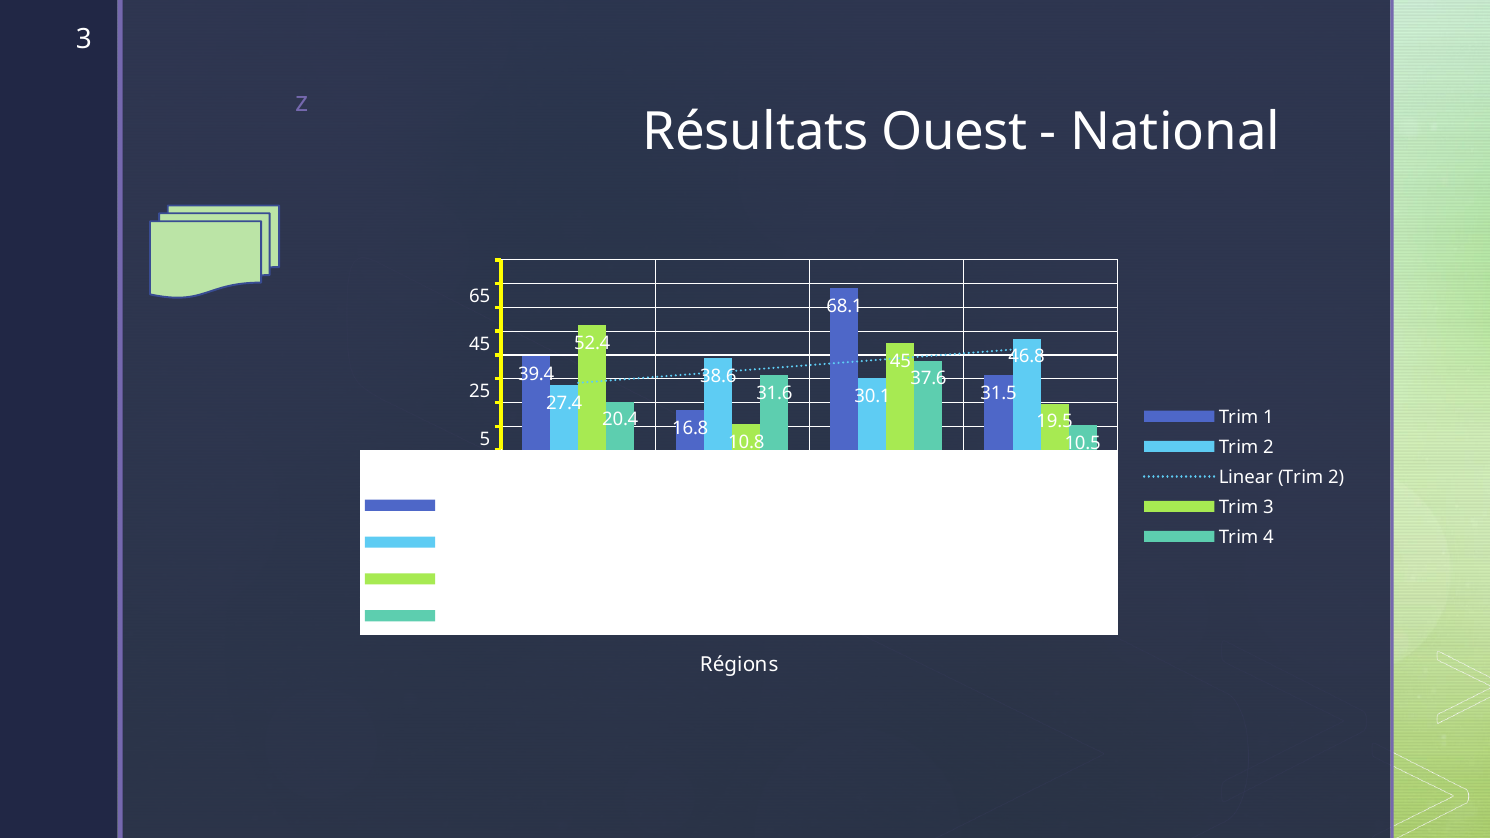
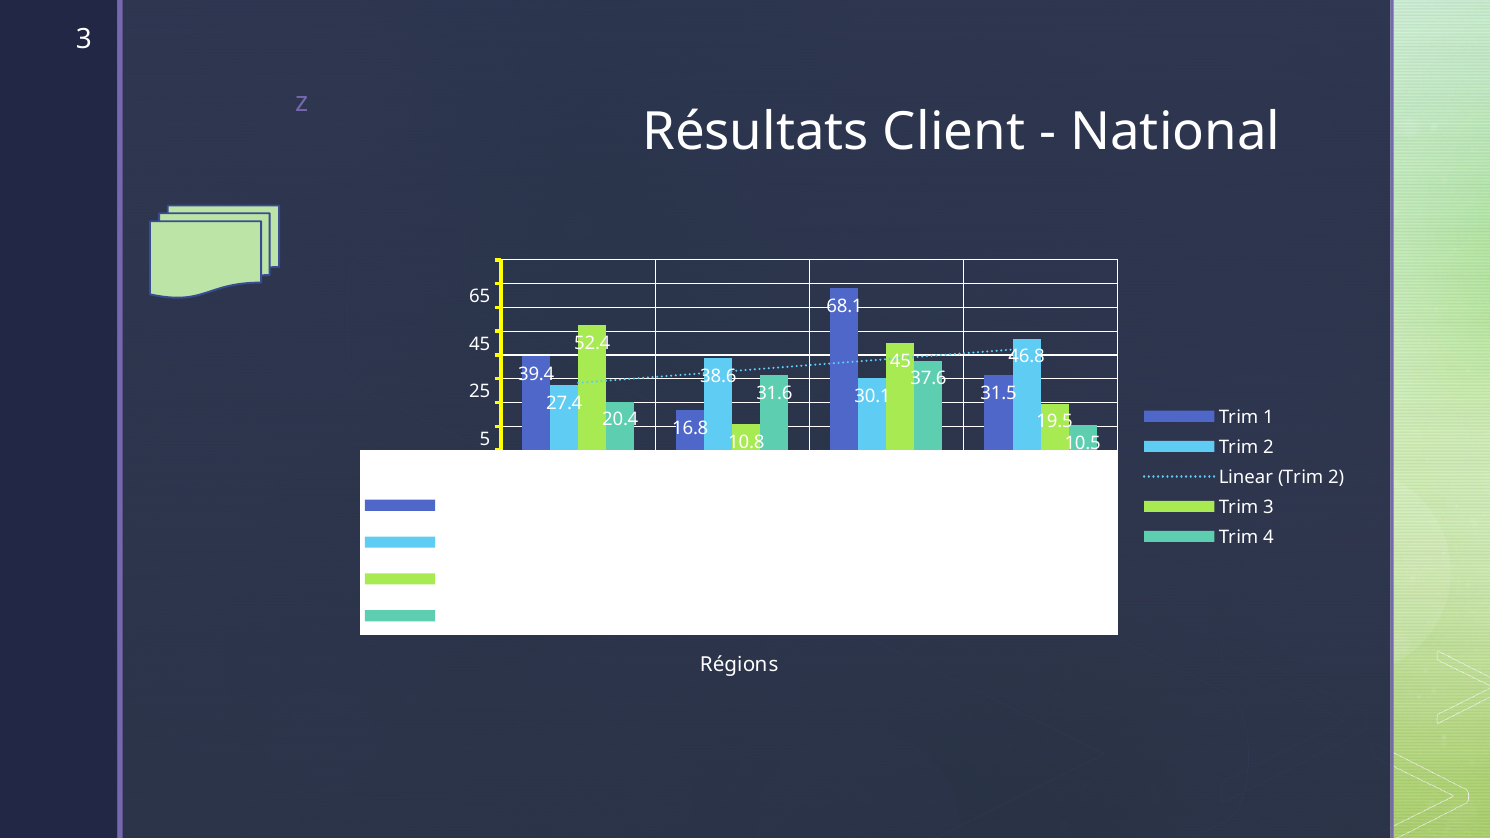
Résultats Ouest: Ouest -> Client (954, 133)
